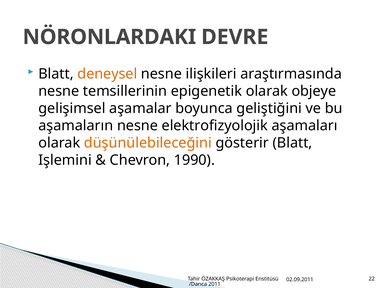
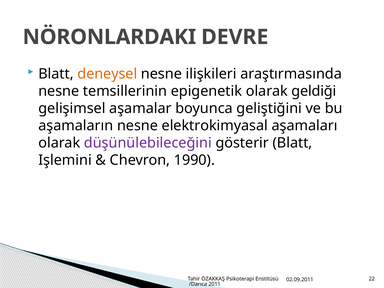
objeye: objeye -> geldiği (314, 91)
elektrofizyolojik: elektrofizyolojik -> elektrokimyasal (215, 126)
düşünülebileceğini colour: orange -> purple (148, 143)
